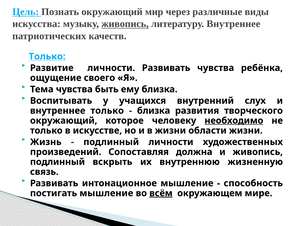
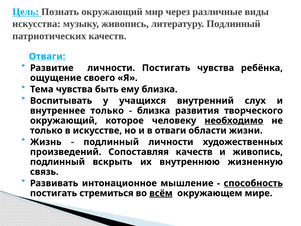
живопись underline: present -> none (125, 24)
литературу Внутреннее: Внутреннее -> Подлинный (233, 24)
Только: Только -> Отваги (47, 56)
личности Развивать: Развивать -> Постигать (166, 68)
в жизни: жизни -> отваги (170, 130)
Сопоставляя должна: должна -> качеств (194, 152)
способность underline: none -> present (253, 183)
постигать мышление: мышление -> стремиться (106, 193)
